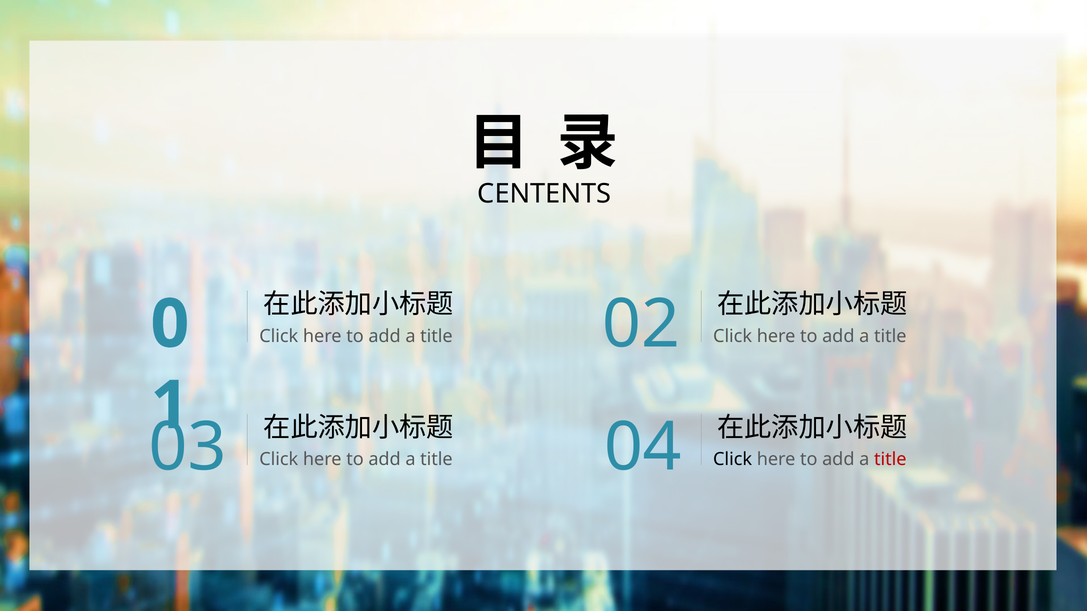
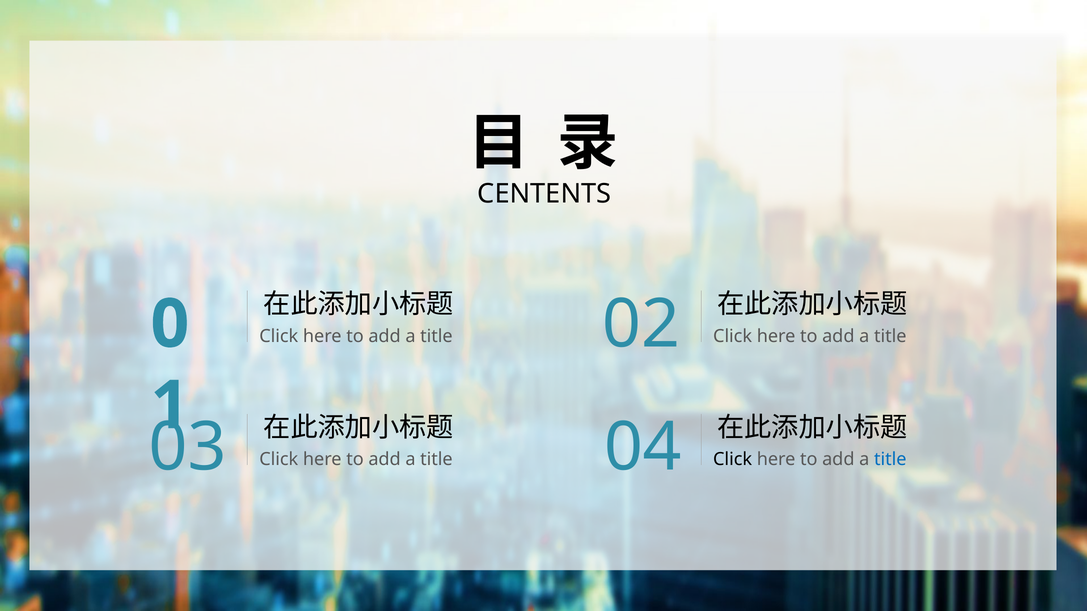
title colour: red -> blue (890, 460)
